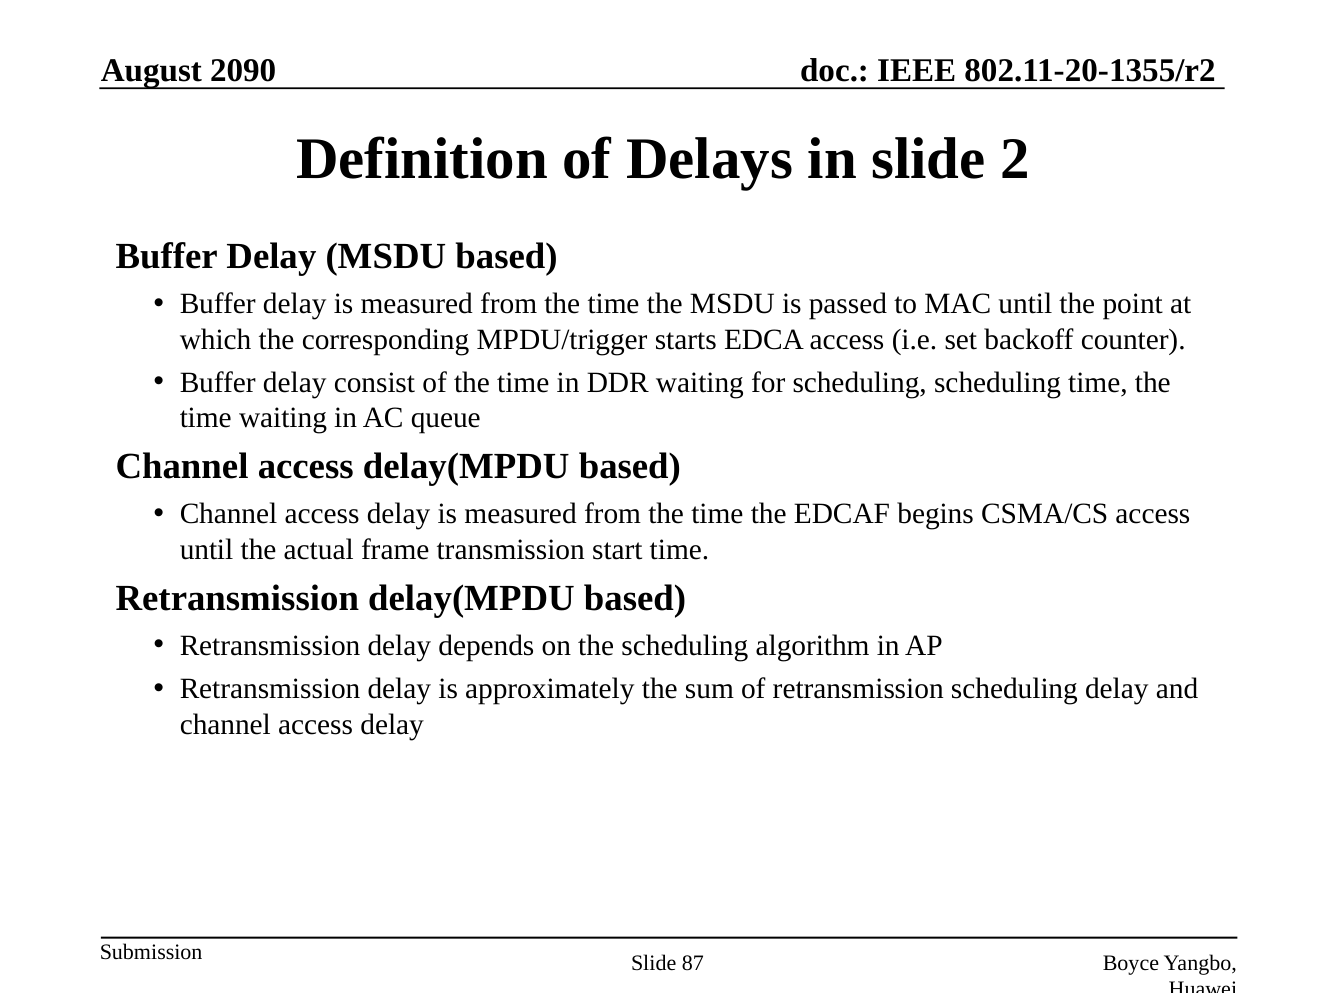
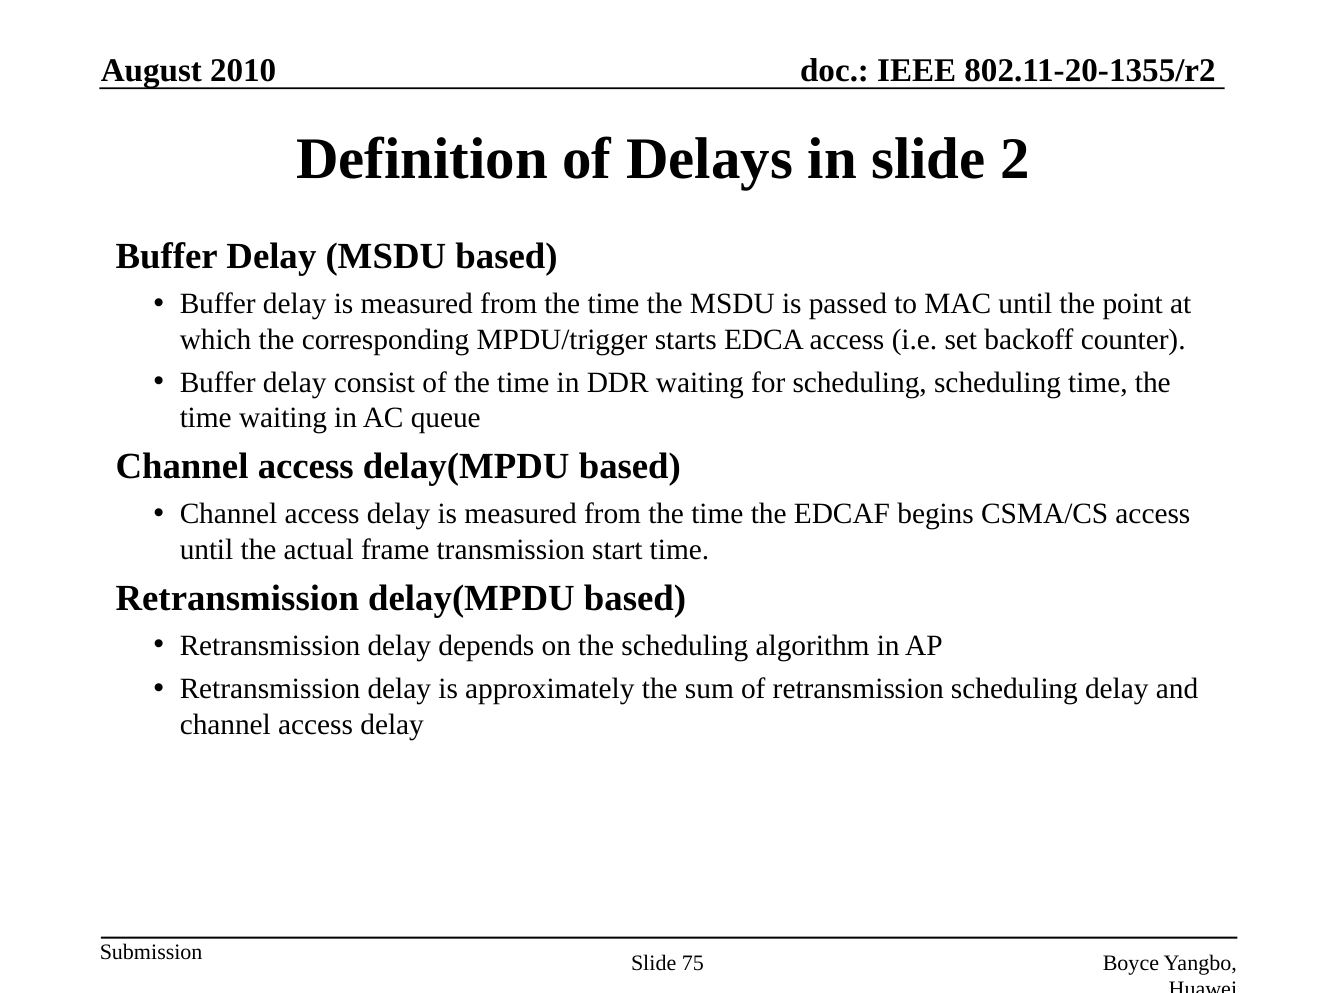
2090: 2090 -> 2010 (243, 71)
87: 87 -> 75 (693, 963)
